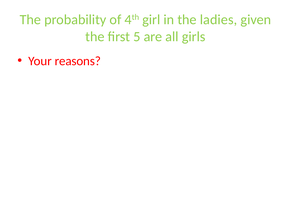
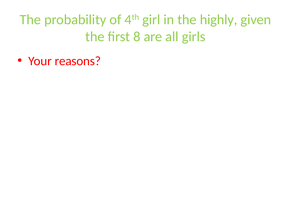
ladies: ladies -> highly (219, 20)
5: 5 -> 8 (137, 37)
